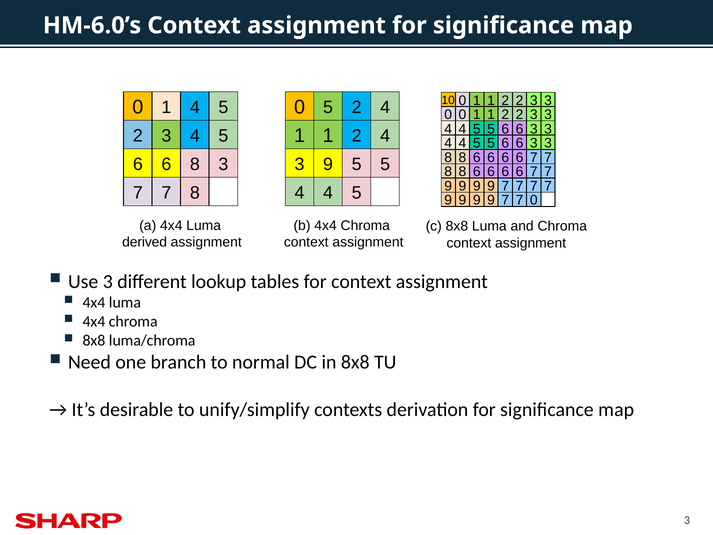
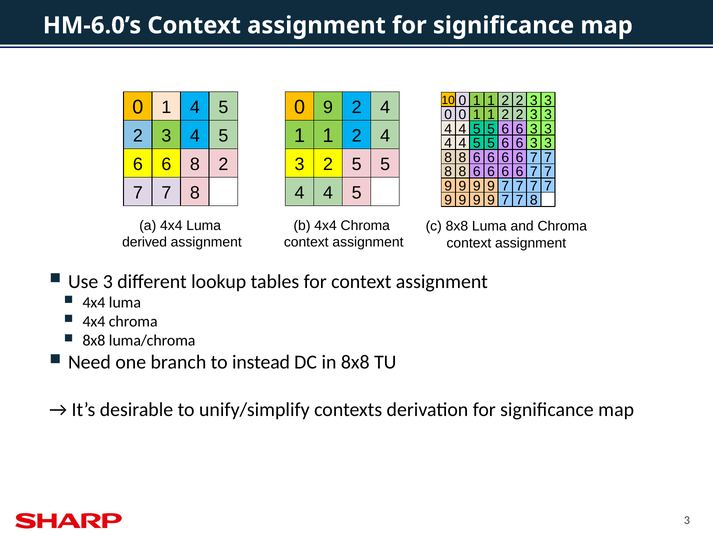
0 5: 5 -> 9 (328, 107)
8 3: 3 -> 2 (223, 164)
3 9: 9 -> 2 (328, 164)
0: 0 -> 8 (534, 200)
normal: normal -> instead (261, 362)
